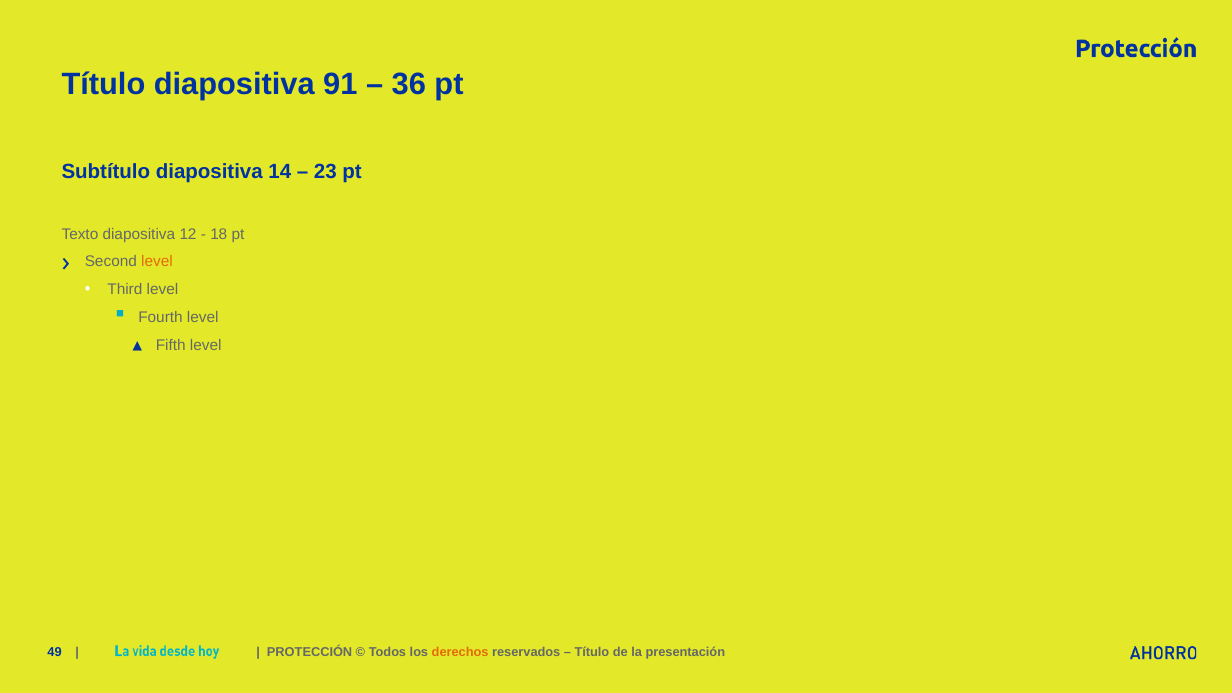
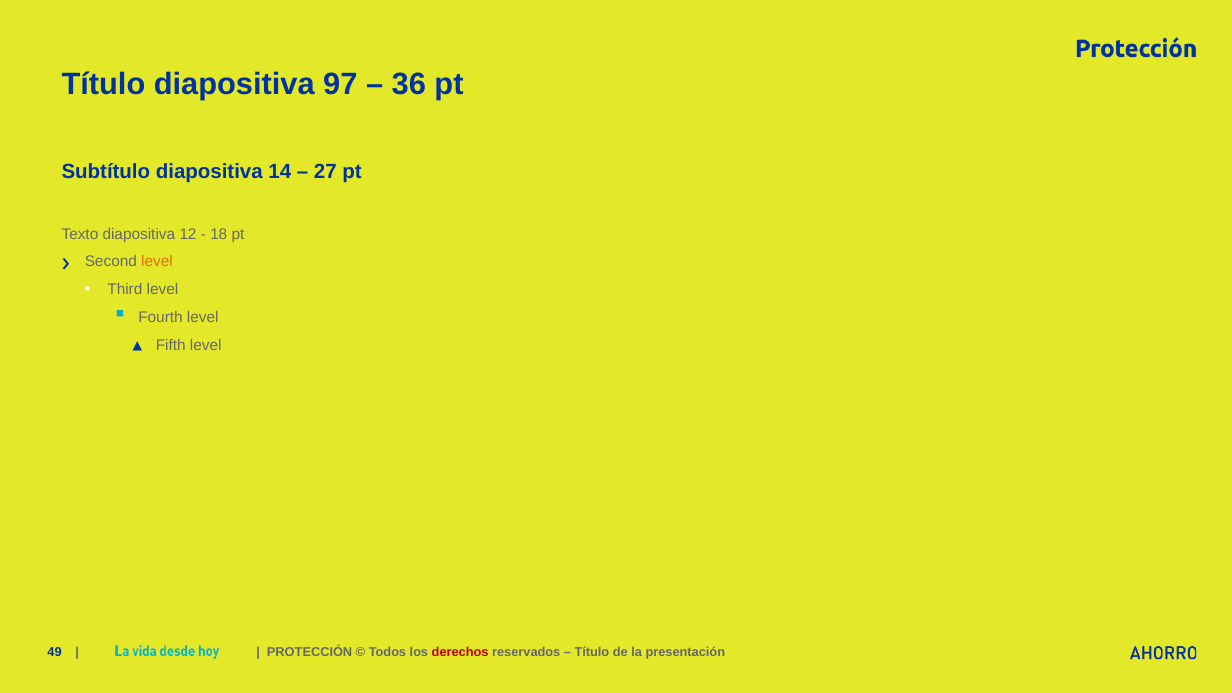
91: 91 -> 97 (340, 84)
23: 23 -> 27 (325, 172)
derechos colour: orange -> red (460, 652)
